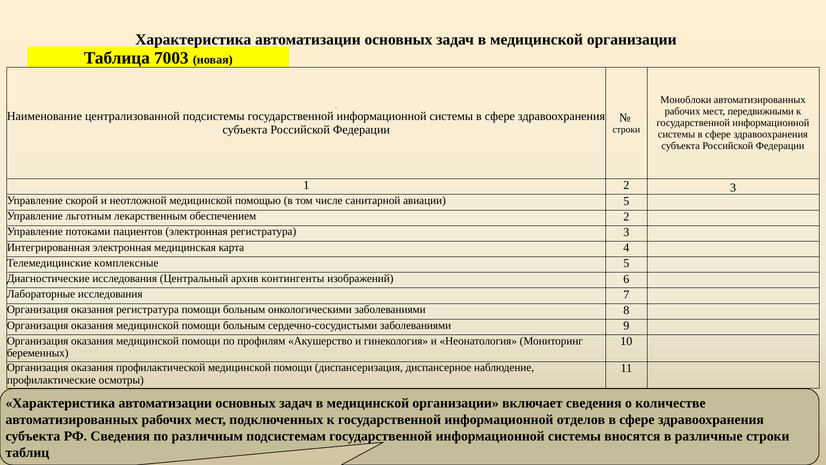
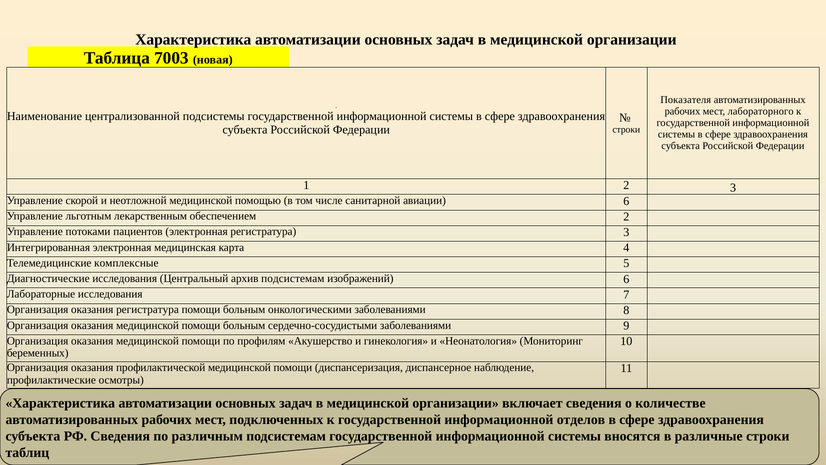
Моноблоки: Моноблоки -> Показателя (686, 100)
передвижными: передвижными -> лабораторного (761, 111)
авиации 5: 5 -> 6 (626, 201)
архив контингенты: контингенты -> подсистемам (293, 278)
